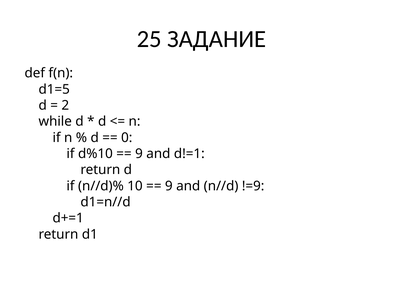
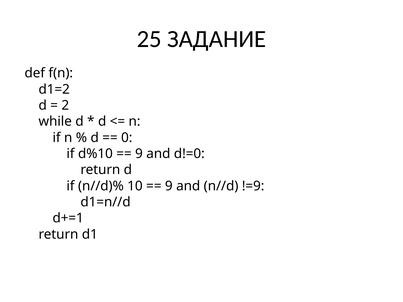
d1=5: d1=5 -> d1=2 (54, 89)
d!=1: d!=1 -> d!=0 (189, 154)
